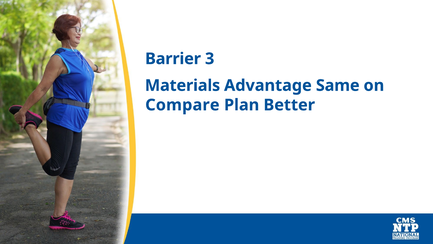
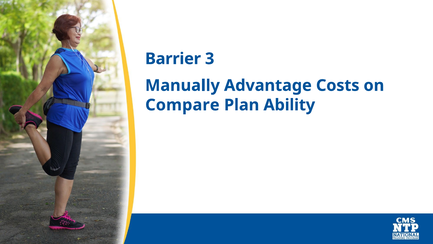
Materials: Materials -> Manually (182, 85)
Same: Same -> Costs (338, 85)
Better: Better -> Ability (289, 105)
